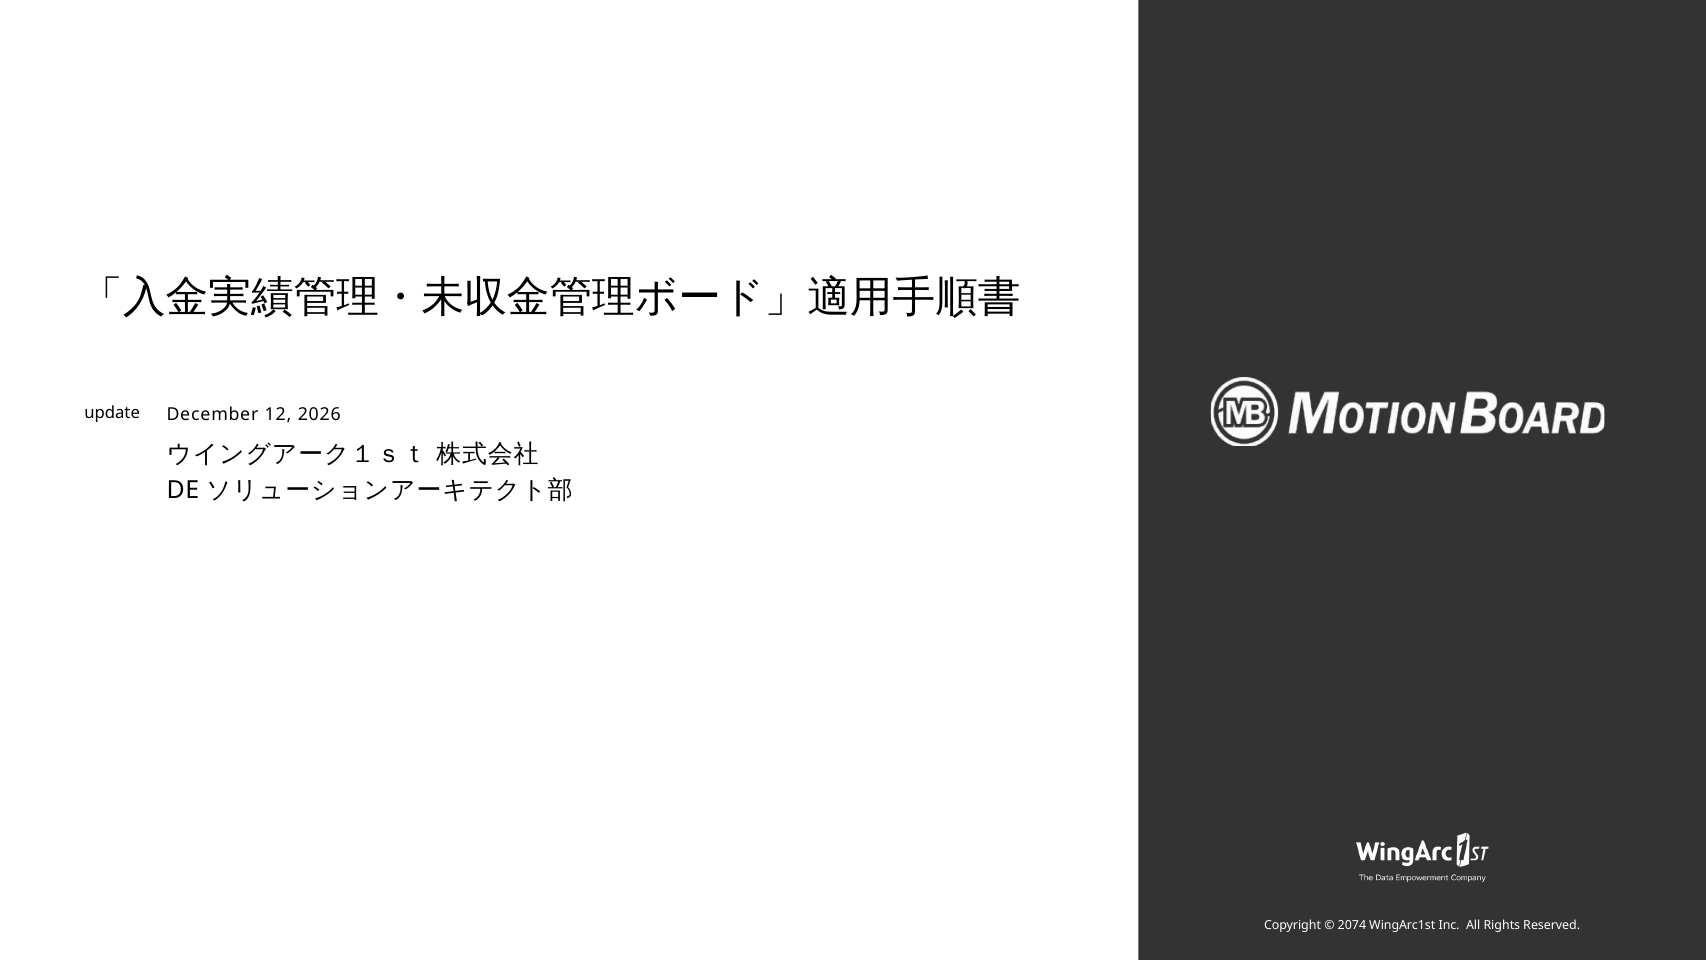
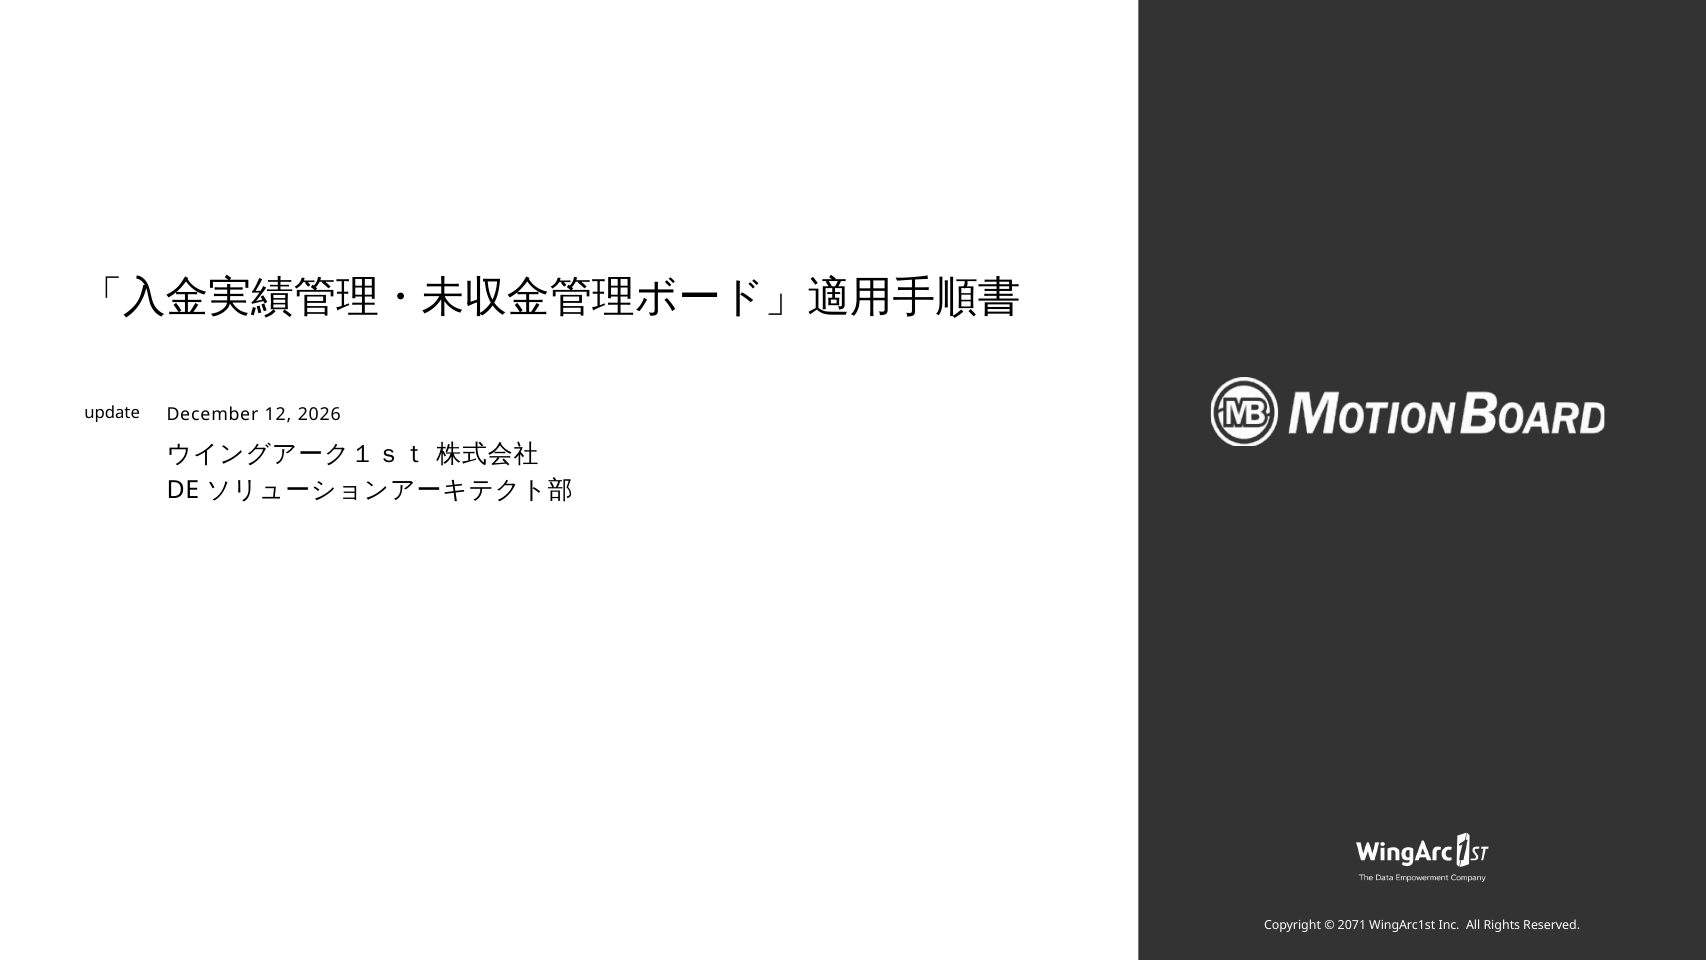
2074: 2074 -> 2071 (1352, 925)
